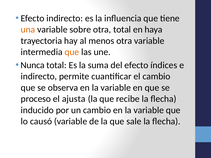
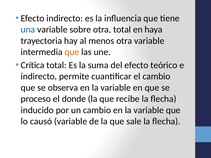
una colour: orange -> blue (28, 30)
Nunca: Nunca -> Crítica (33, 65)
índices: índices -> teórico (164, 65)
ajusta: ajusta -> donde (74, 99)
